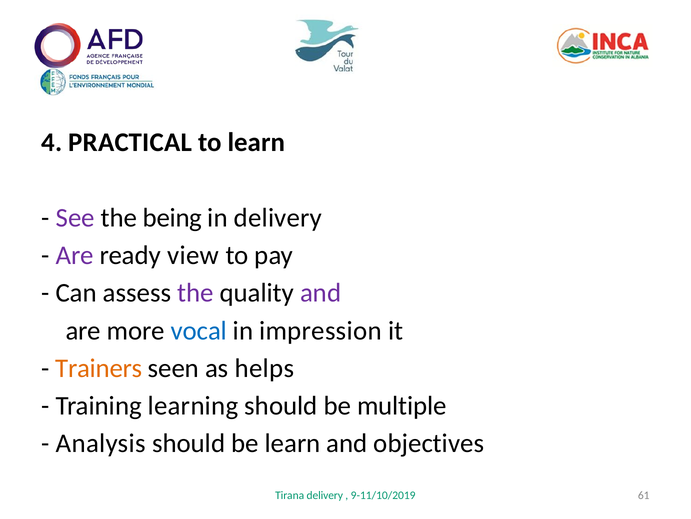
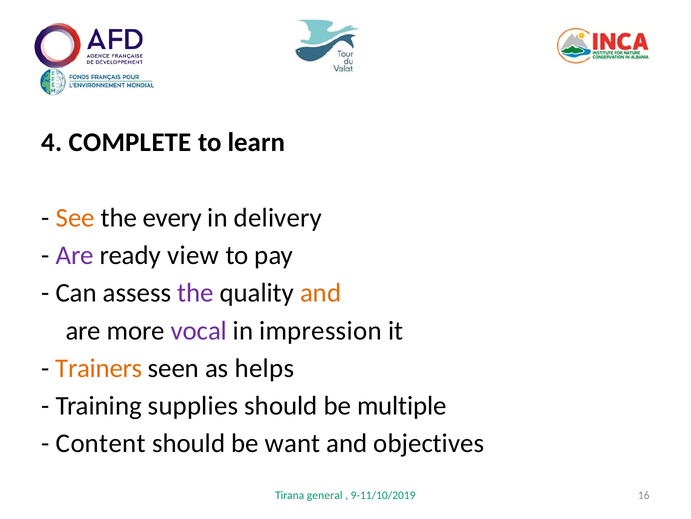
PRACTICAL: PRACTICAL -> COMPLETE (130, 142)
See colour: purple -> orange (75, 217)
being: being -> every (172, 217)
and colour: purple -> orange (321, 293)
vocal colour: blue -> purple (199, 330)
learning: learning -> supplies (193, 405)
Analysis: Analysis -> Content (101, 443)
be learn: learn -> want (293, 443)
Tirana delivery: delivery -> general (325, 495)
61: 61 -> 16 (644, 495)
